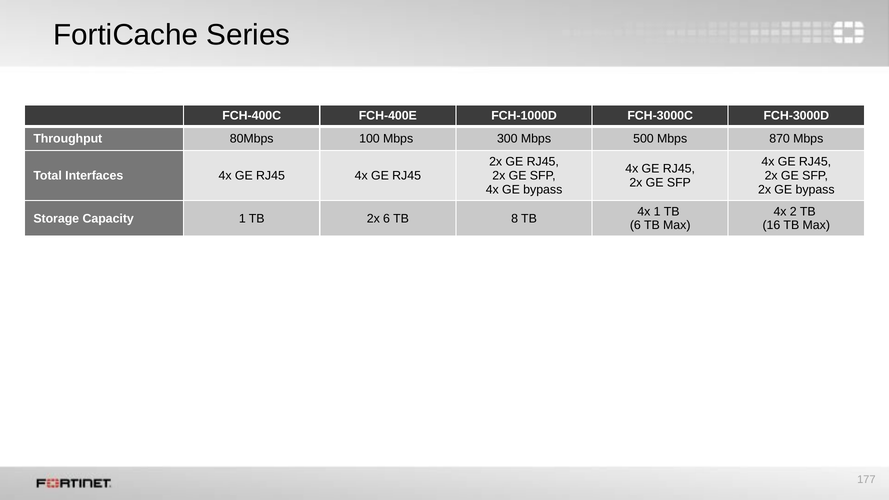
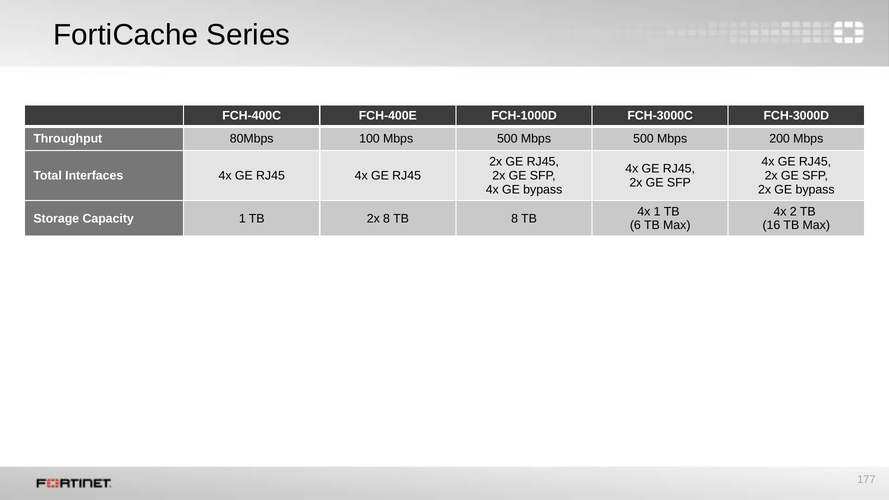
100 Mbps 300: 300 -> 500 (507, 139)
870: 870 -> 200 (780, 139)
2x 6: 6 -> 8 (387, 218)
